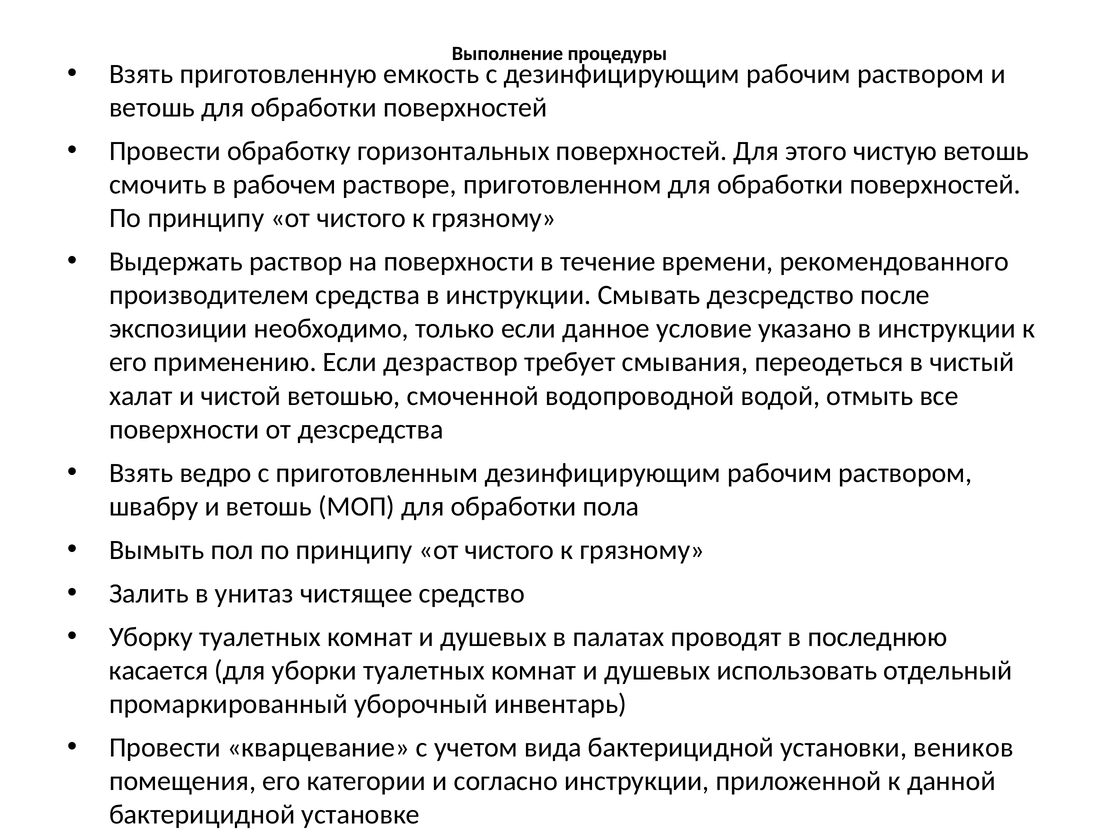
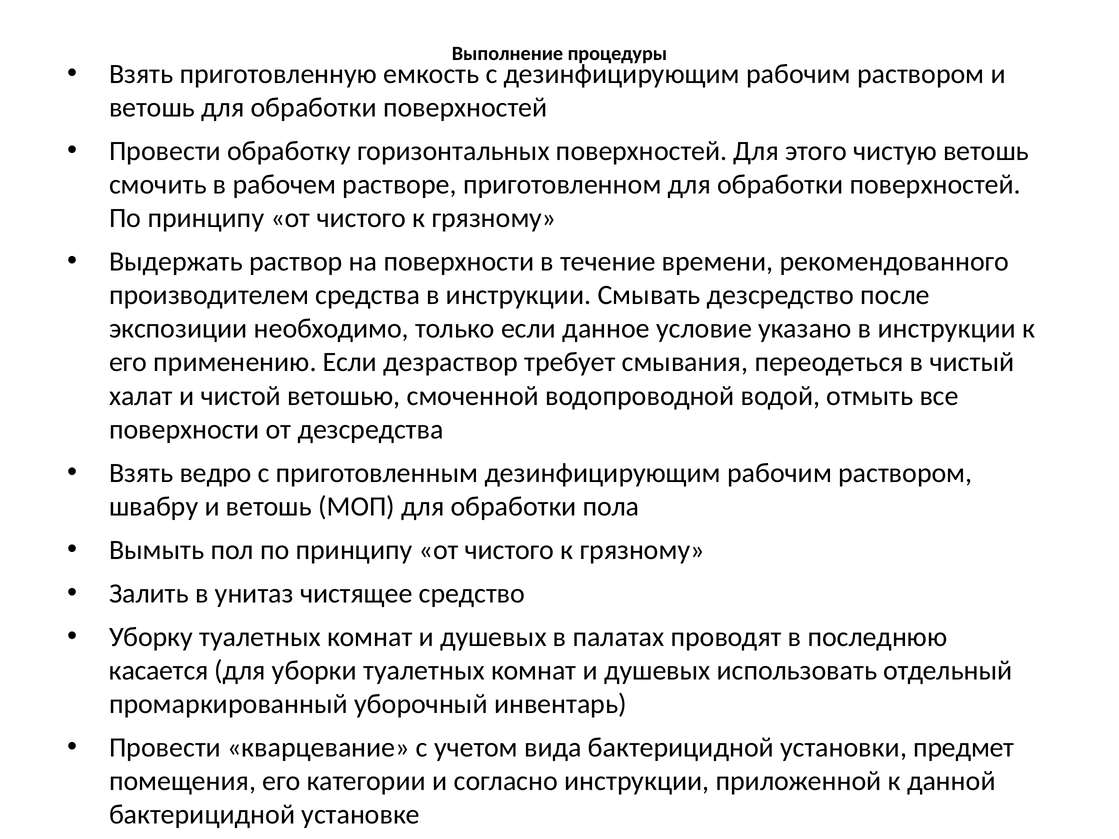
веников: веников -> предмет (964, 748)
